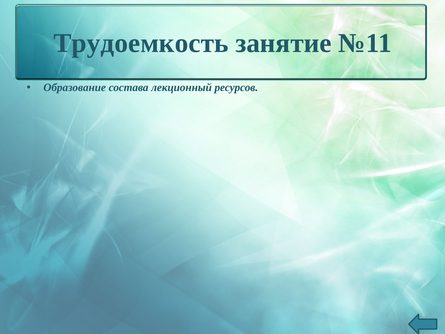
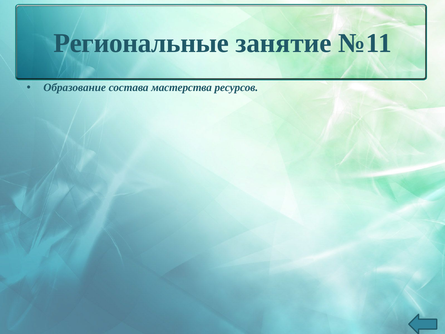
Трудоемкость: Трудоемкость -> Региональные (141, 43)
лекционный: лекционный -> мастерства (182, 88)
